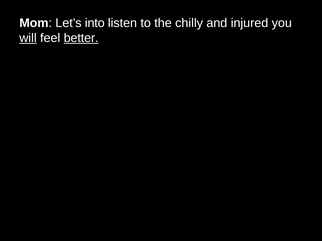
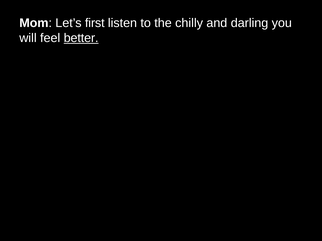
into: into -> first (95, 23)
injured: injured -> darling (250, 23)
will underline: present -> none (28, 38)
